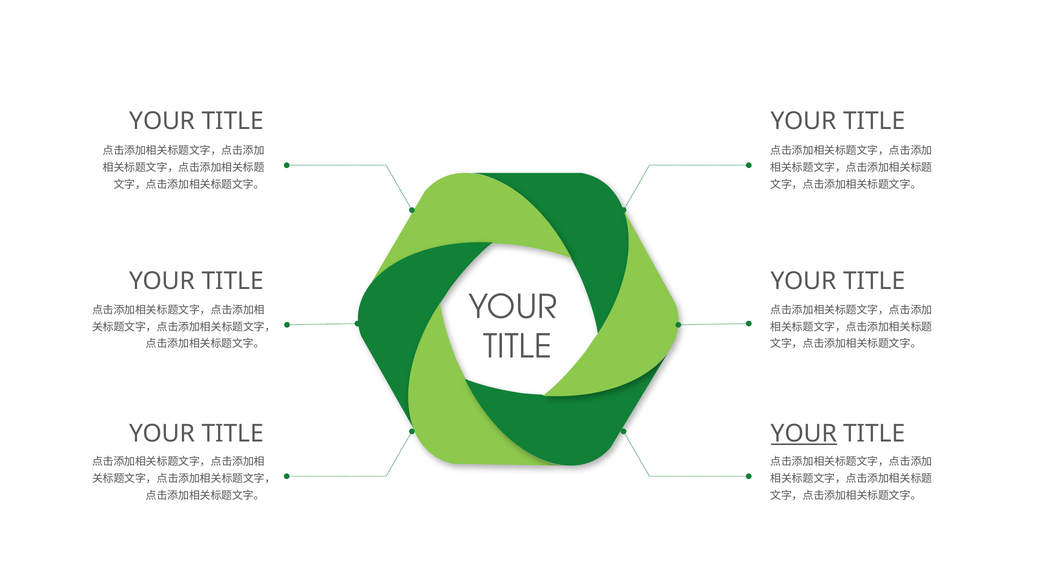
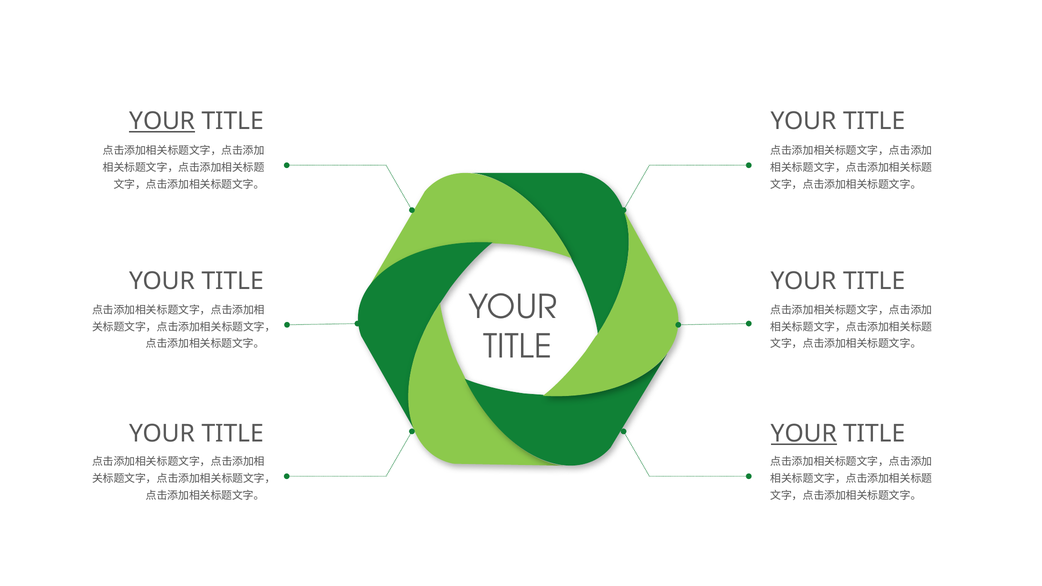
YOUR underline: none -> present (162, 121)
